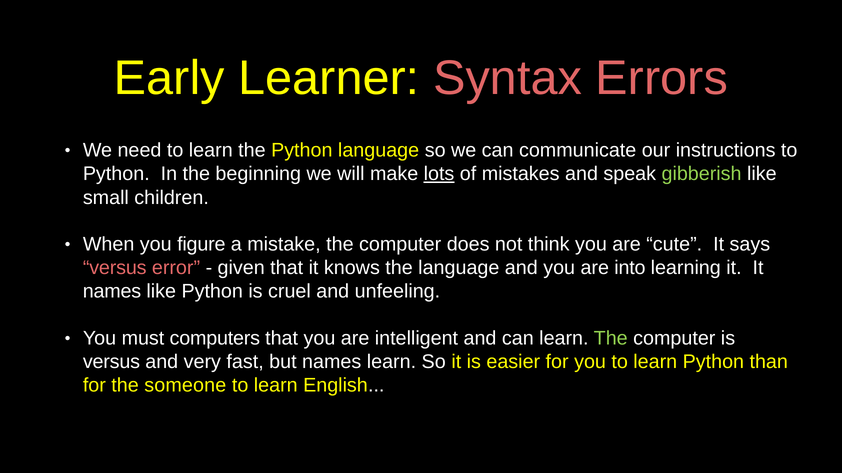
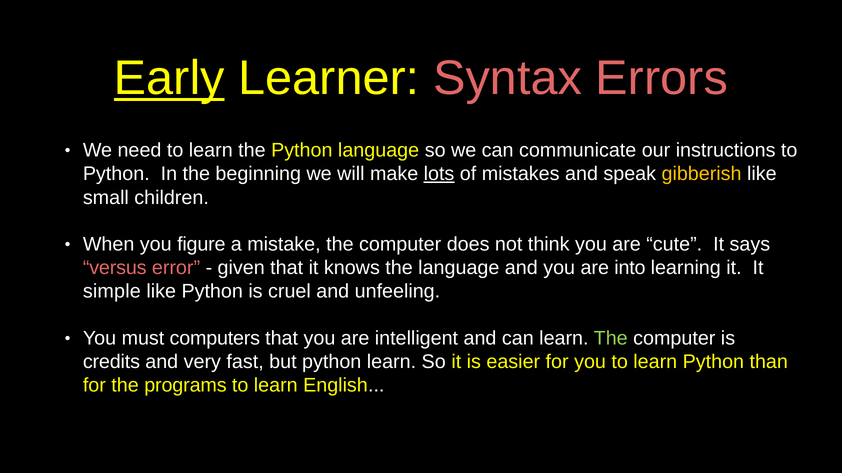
Early underline: none -> present (169, 79)
gibberish colour: light green -> yellow (702, 174)
names: names -> simple (112, 292)
versus: versus -> credits (111, 362)
but names: names -> python (332, 362)
someone: someone -> programs (185, 386)
